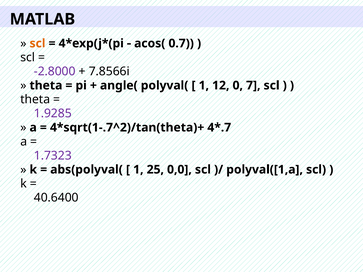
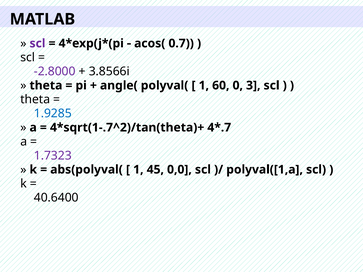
scl colour: orange -> purple (37, 43)
7.8566i: 7.8566i -> 3.8566i (109, 71)
12: 12 -> 60 (221, 86)
7: 7 -> 3 (253, 86)
1.9285 colour: purple -> blue (53, 114)
25: 25 -> 45 (155, 170)
